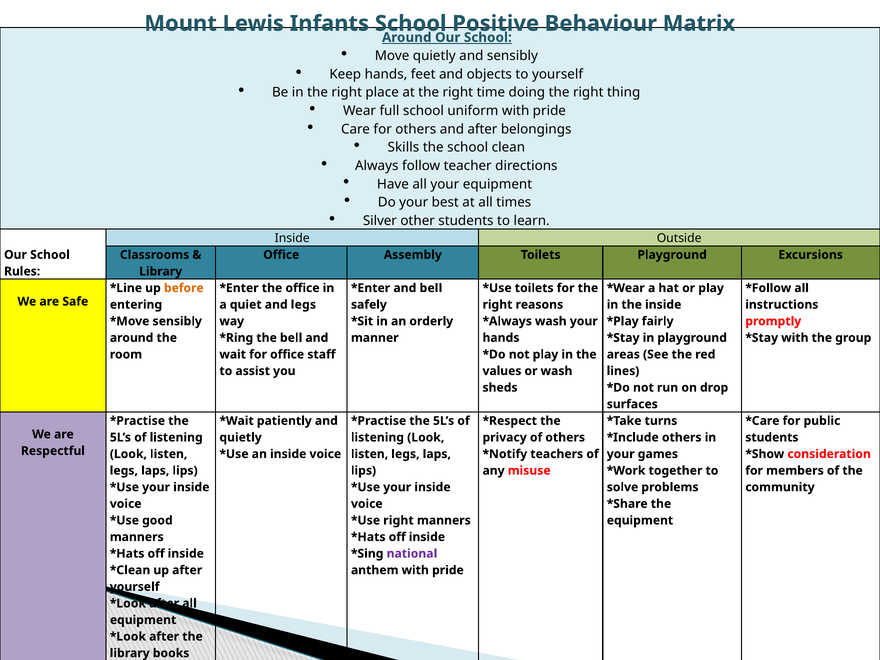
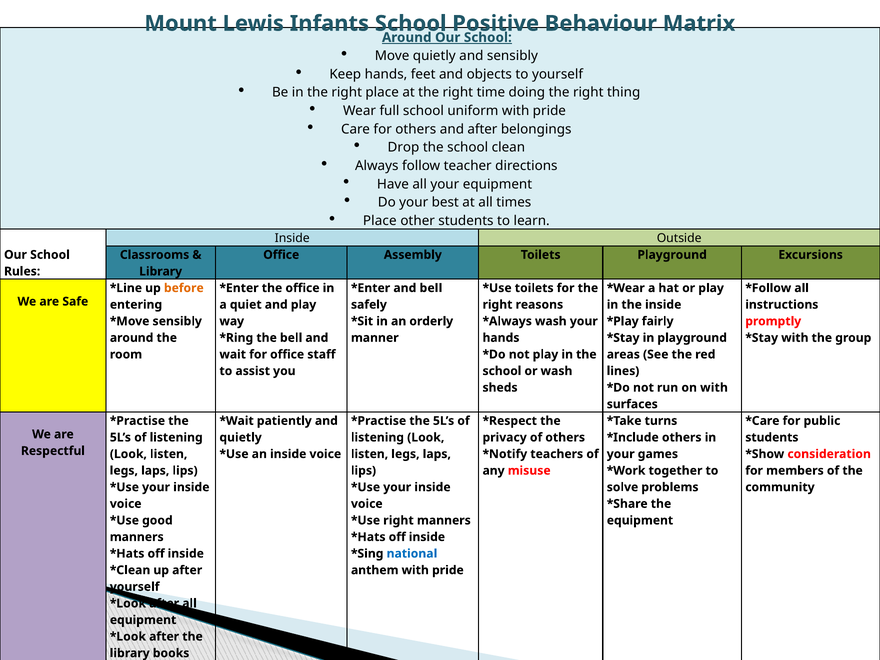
Skills: Skills -> Drop (403, 147)
Silver: Silver -> Place (380, 221)
and legs: legs -> play (304, 305)
values: values -> school (502, 371)
on drop: drop -> with (714, 388)
national colour: purple -> blue (412, 554)
